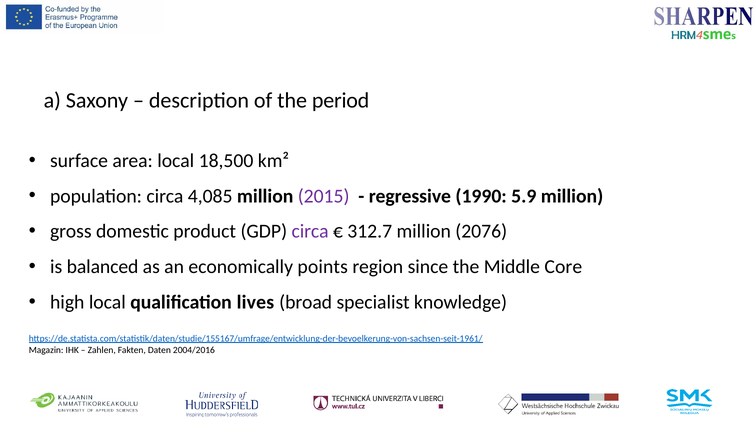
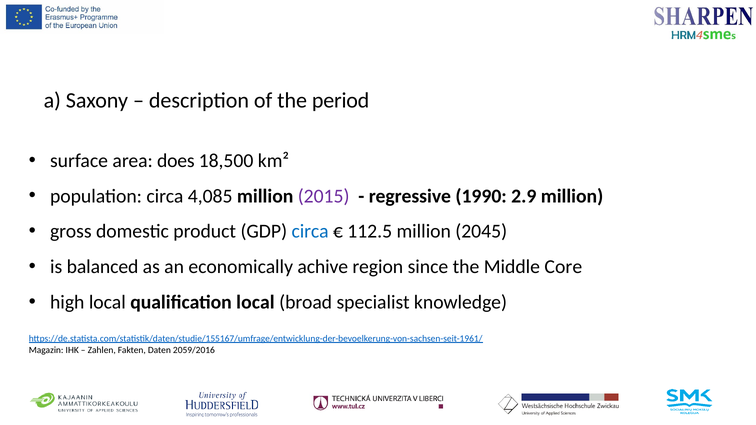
area local: local -> does (176, 161)
5.9: 5.9 -> 2.9 (524, 196)
circa colour: purple -> blue (310, 232)
312.7: 312.7 -> 112.5 (370, 232)
2076: 2076 -> 2045 (481, 232)
points: points -> achive (323, 267)
qualification lives: lives -> local (255, 302)
2004/2016: 2004/2016 -> 2059/2016 (194, 350)
